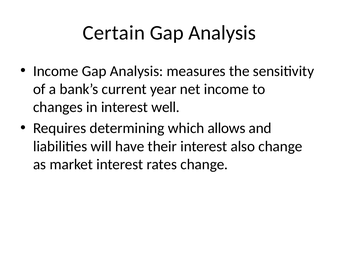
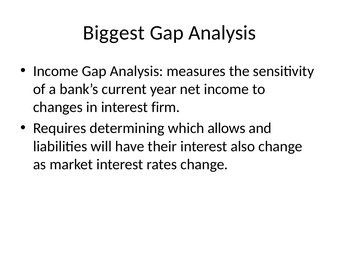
Certain: Certain -> Biggest (114, 33)
well: well -> firm (166, 107)
